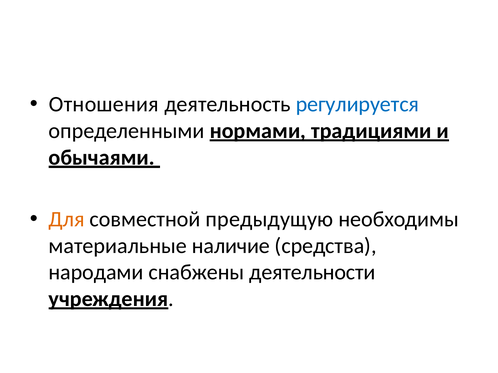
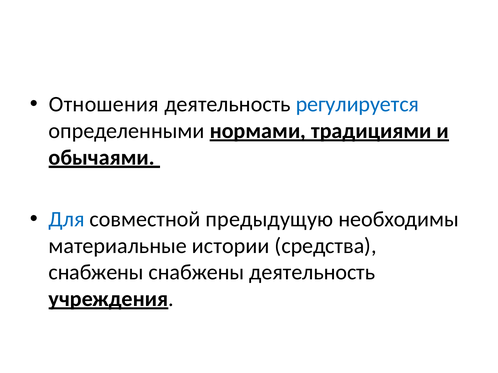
Для colour: orange -> blue (67, 220)
наличие: наличие -> истории (231, 246)
народами: народами -> снабжены (96, 273)
снабжены деятельности: деятельности -> деятельность (312, 273)
